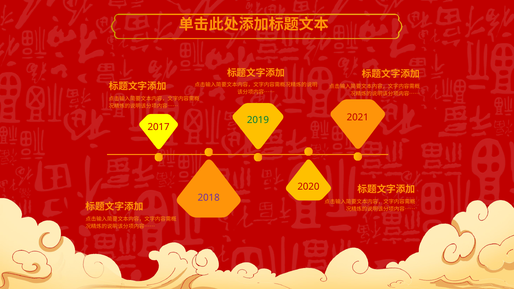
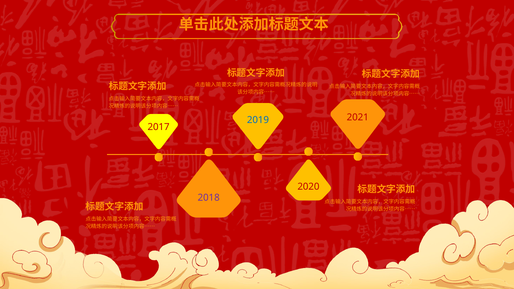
2019 colour: green -> blue (258, 120)
